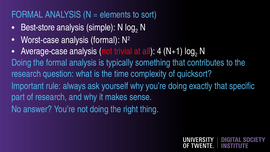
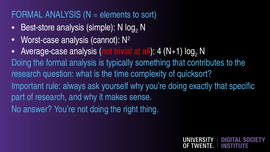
analysis formal: formal -> cannot (105, 40)
